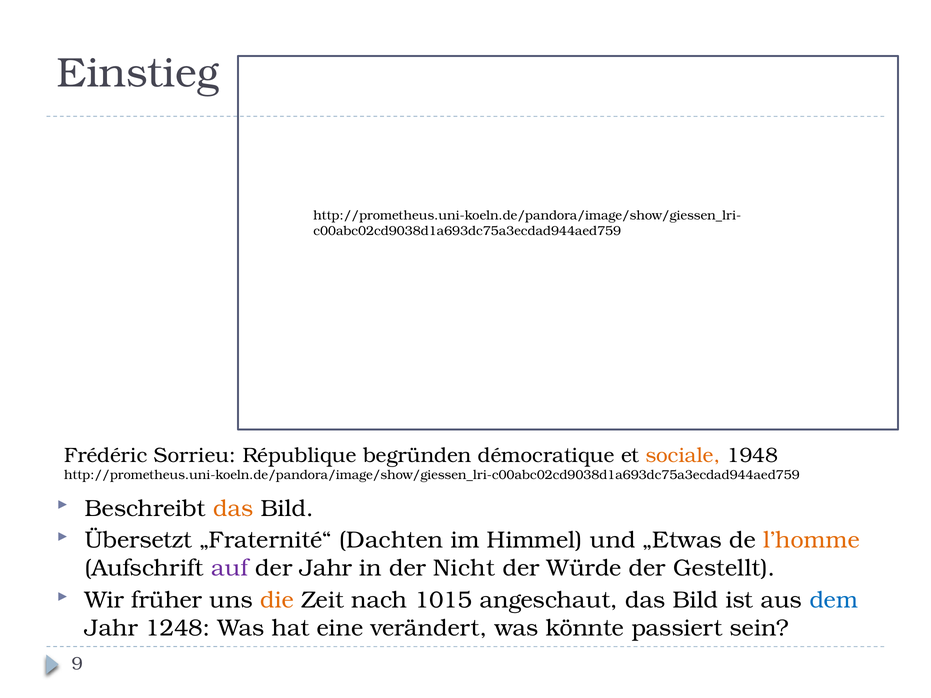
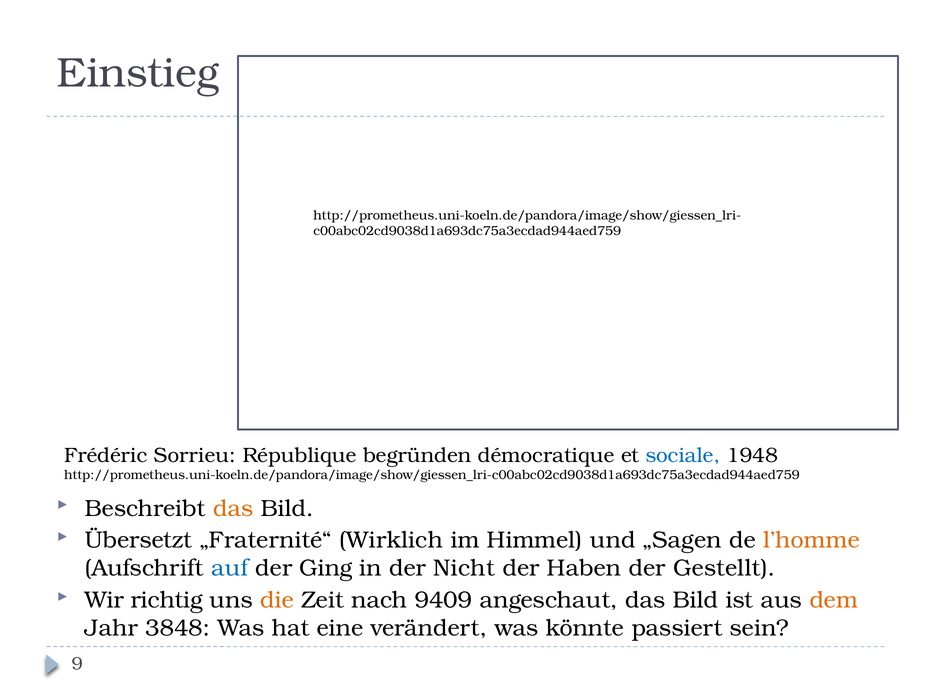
sociale colour: orange -> blue (683, 456)
Dachten: Dachten -> Wirklich (391, 540)
„Etwas: „Etwas -> „Sagen (682, 540)
auf colour: purple -> blue (230, 568)
der Jahr: Jahr -> Ging (326, 568)
Würde: Würde -> Haben (584, 568)
früher: früher -> richtig (167, 600)
1015: 1015 -> 9409 (443, 600)
dem colour: blue -> orange (834, 600)
1248: 1248 -> 3848 (178, 628)
